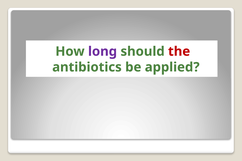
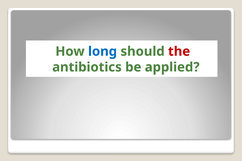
long colour: purple -> blue (103, 52)
